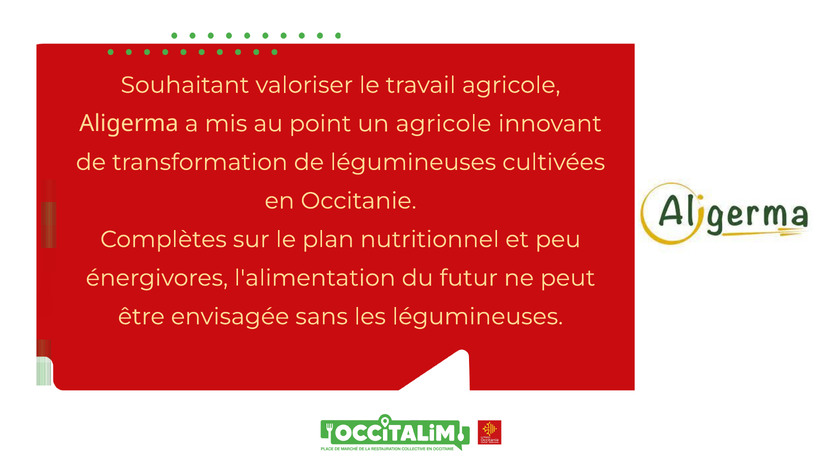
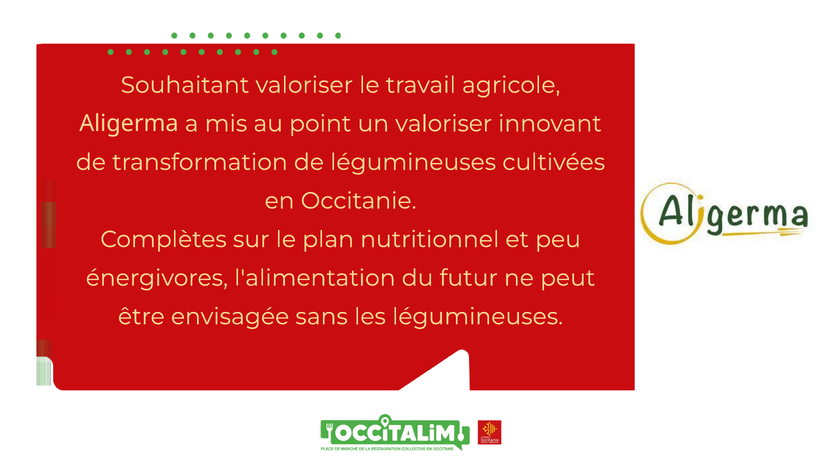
un agricole: agricole -> valoriser (444, 124)
